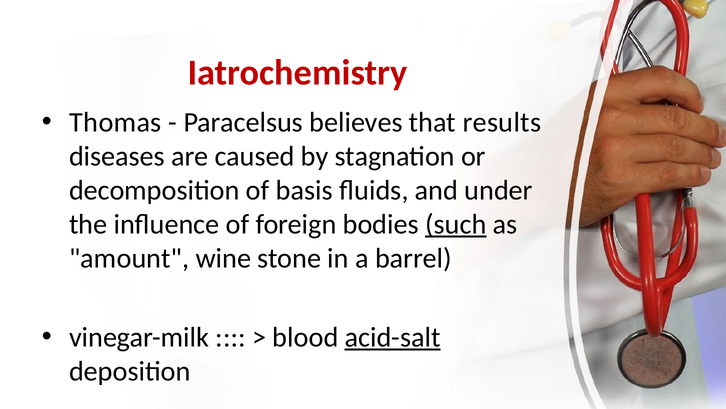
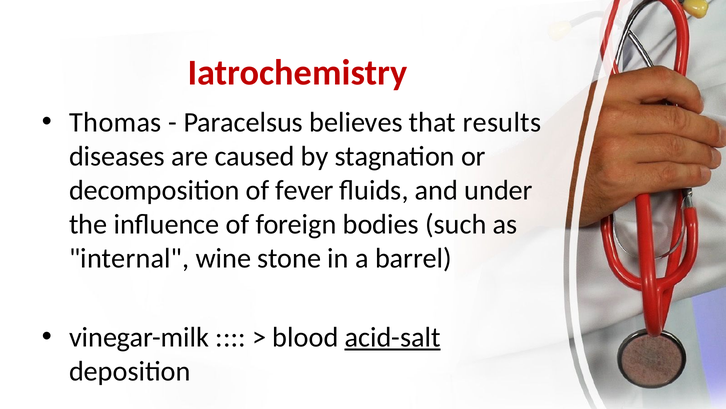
basis: basis -> fever (305, 190)
such underline: present -> none (456, 224)
amount: amount -> internal (129, 258)
